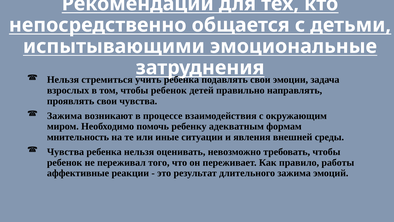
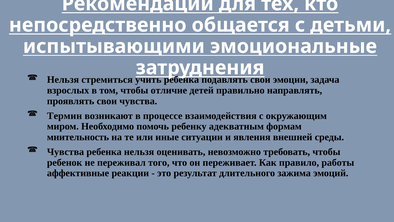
том чтобы ребенок: ребенок -> отличие (169, 90)
Зажима: Зажима -> Термин (65, 116)
